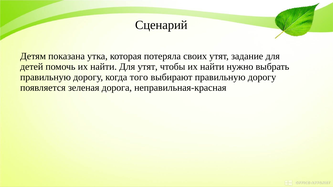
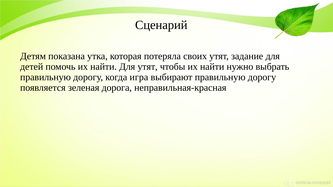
того: того -> игра (139, 77)
